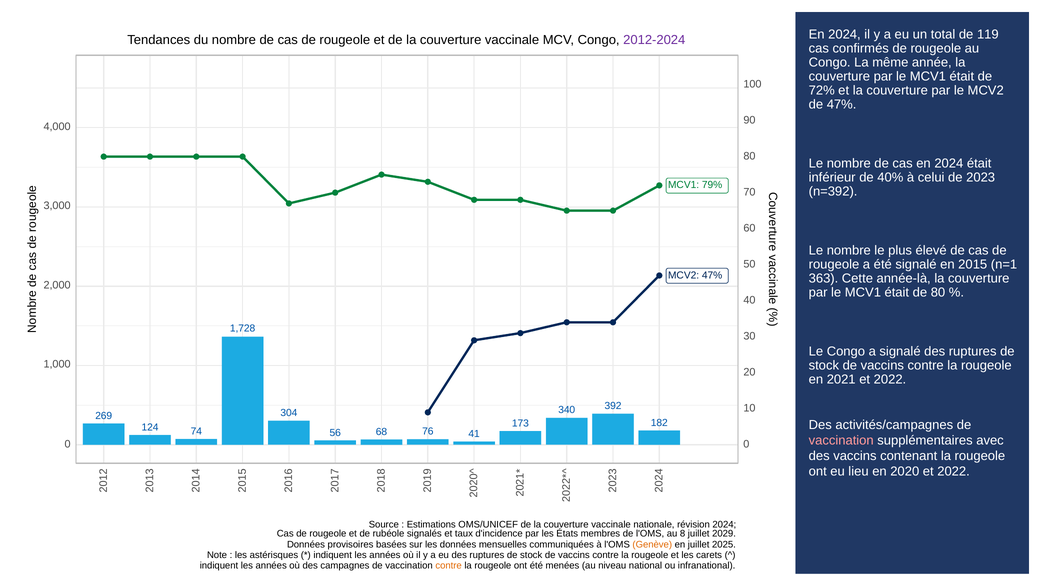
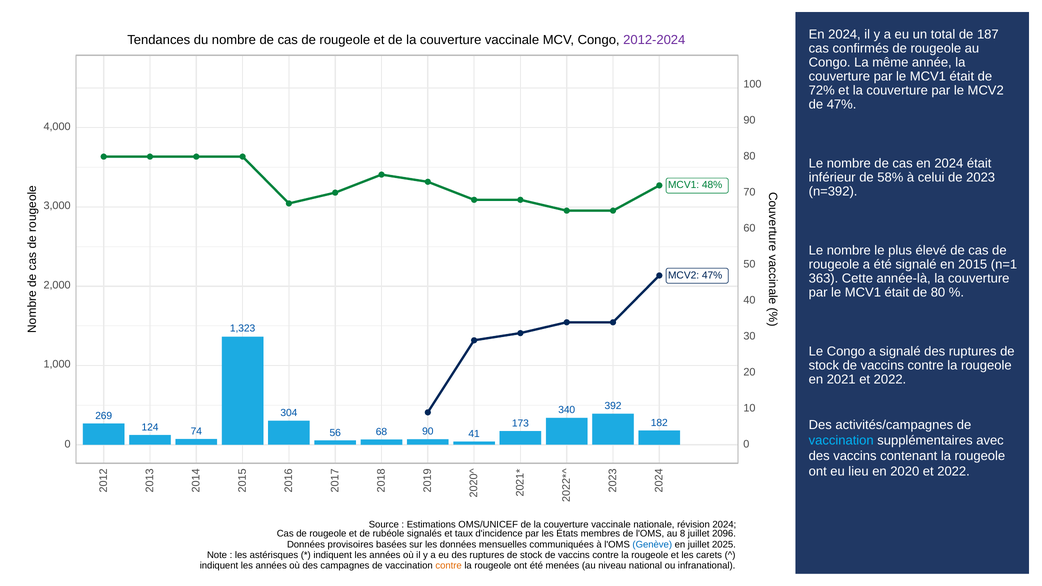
119: 119 -> 187 (988, 34)
40%: 40% -> 58% (890, 178)
79%: 79% -> 48% (712, 185)
1,728: 1,728 -> 1,323 (243, 328)
68 76: 76 -> 90 (428, 432)
vaccination colour: pink -> light blue (841, 441)
2029: 2029 -> 2096 (724, 534)
Genève colour: orange -> blue (652, 545)
